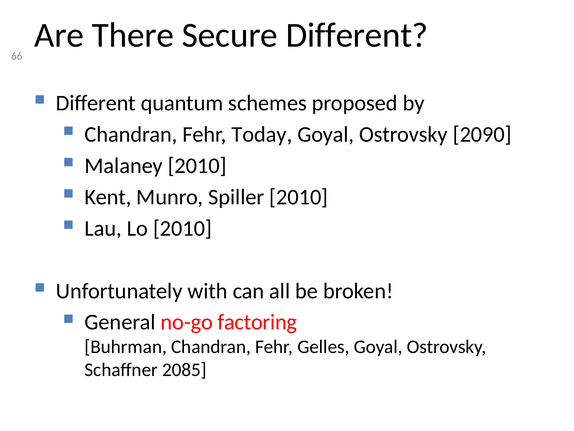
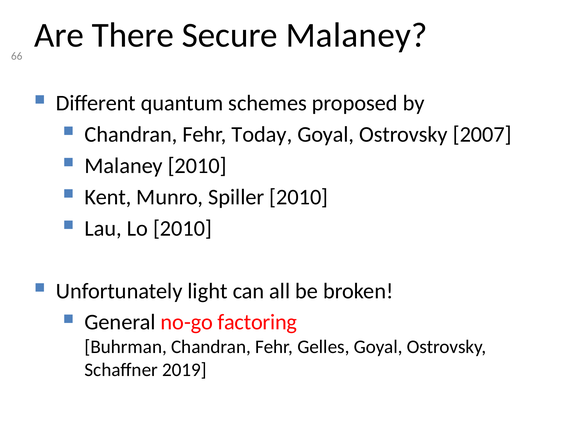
Secure Different: Different -> Malaney (357, 35)
2090: 2090 -> 2007 (482, 134)
with: with -> light (208, 291)
2085: 2085 -> 2019 (185, 370)
